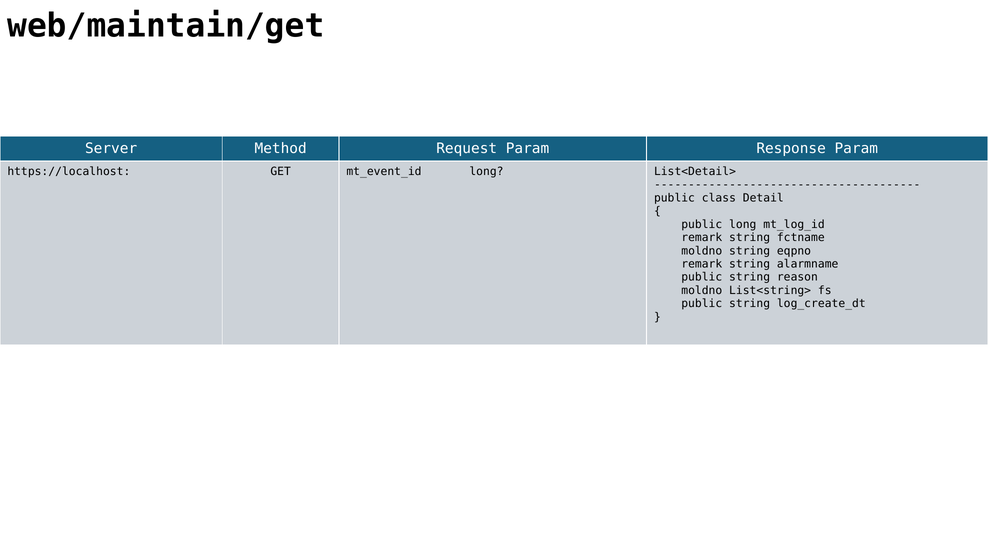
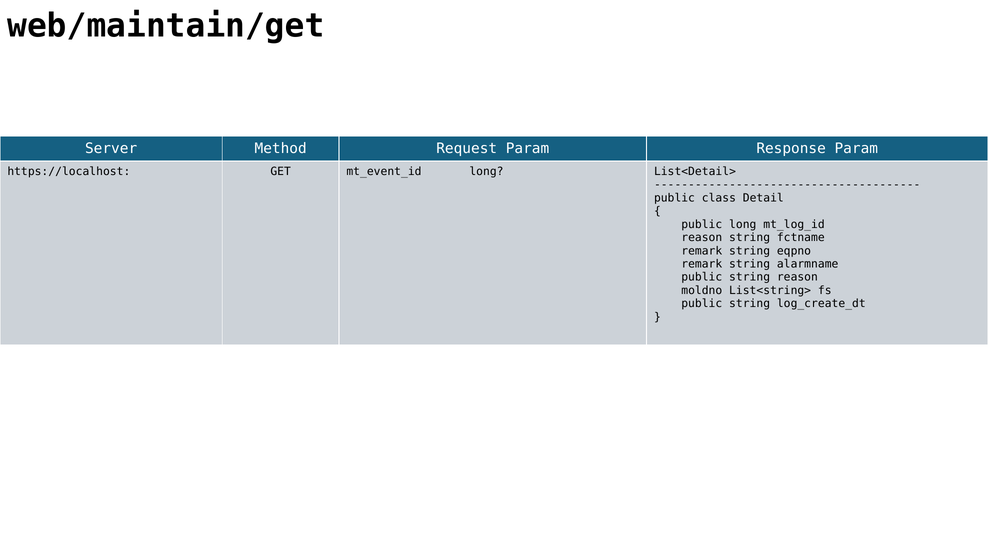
remark: remark -> reason (702, 237)
moldno: moldno -> remark (702, 251)
